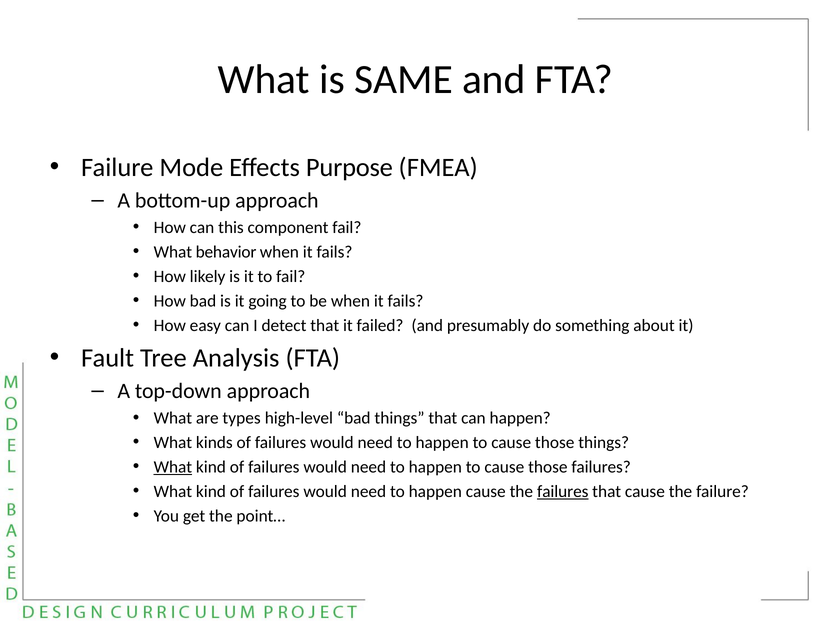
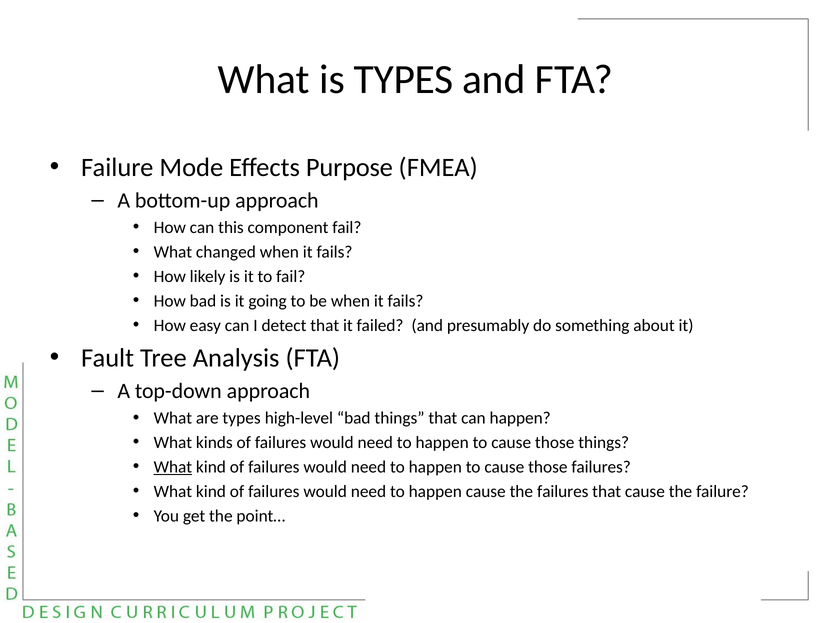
is SAME: SAME -> TYPES (404, 80)
behavior: behavior -> changed (226, 252)
failures underline: present -> none (563, 492)
